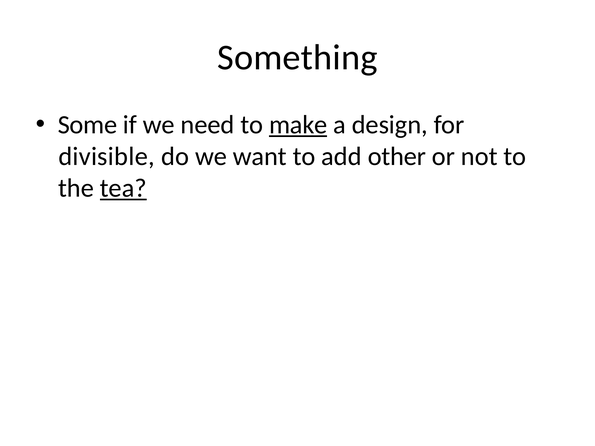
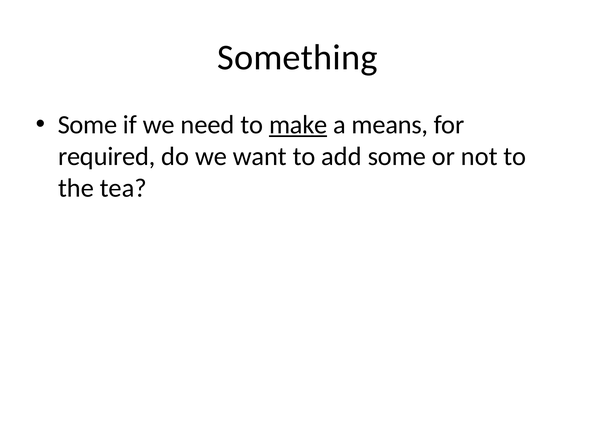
design: design -> means (390, 125)
divisible: divisible -> required (107, 157)
add other: other -> some (397, 157)
tea underline: present -> none (123, 188)
